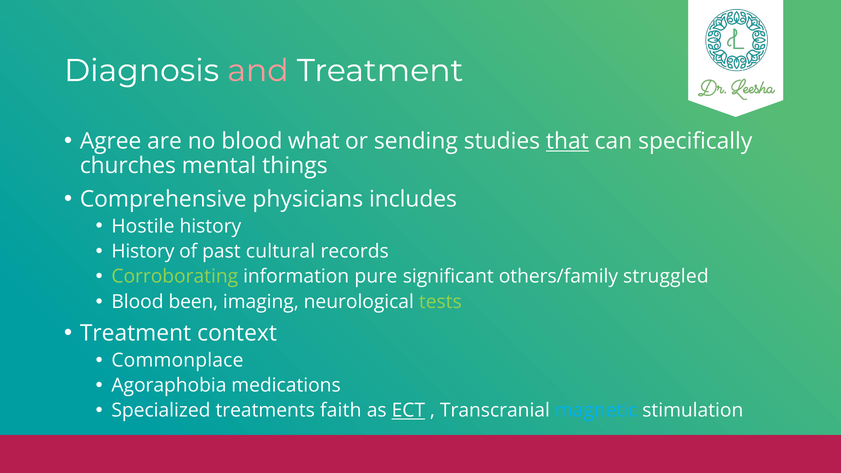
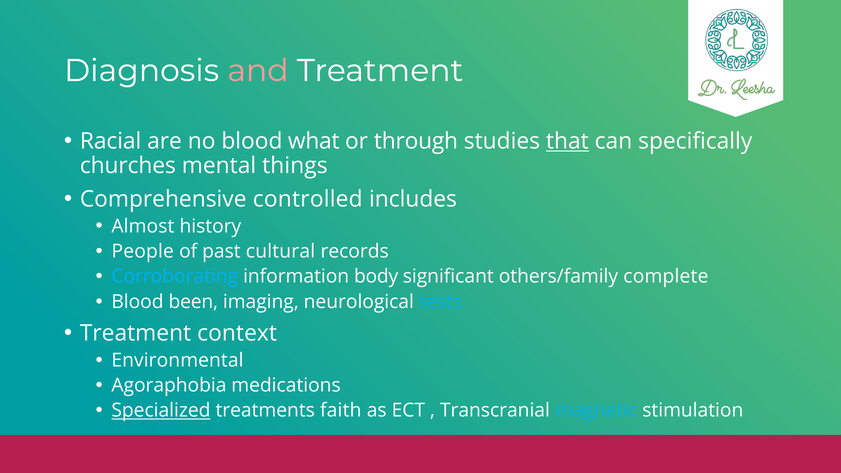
Agree: Agree -> Racial (111, 141)
sending: sending -> through (416, 141)
physicians: physicians -> controlled (308, 199)
Hostile: Hostile -> Almost (143, 226)
History: History -> People (143, 251)
Corroborating colour: light green -> light blue (175, 277)
pure: pure -> body (376, 277)
struggled: struggled -> complete (666, 277)
tests colour: light green -> light blue (440, 302)
Commonplace: Commonplace -> Environmental (177, 360)
Specialized underline: none -> present (161, 411)
ECT underline: present -> none (408, 411)
